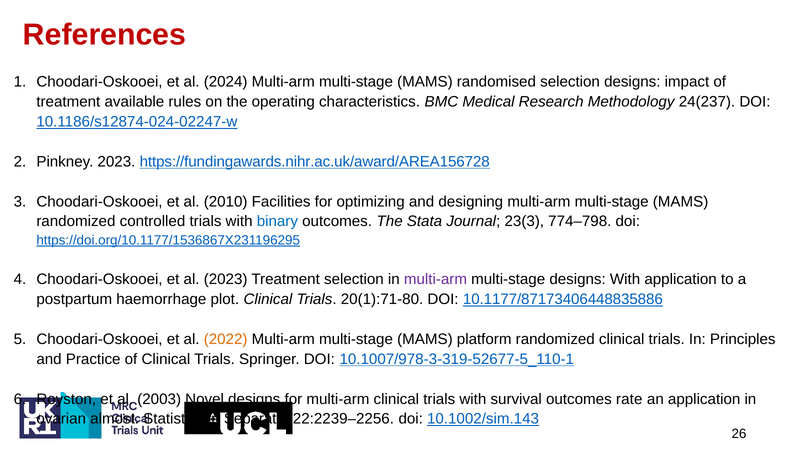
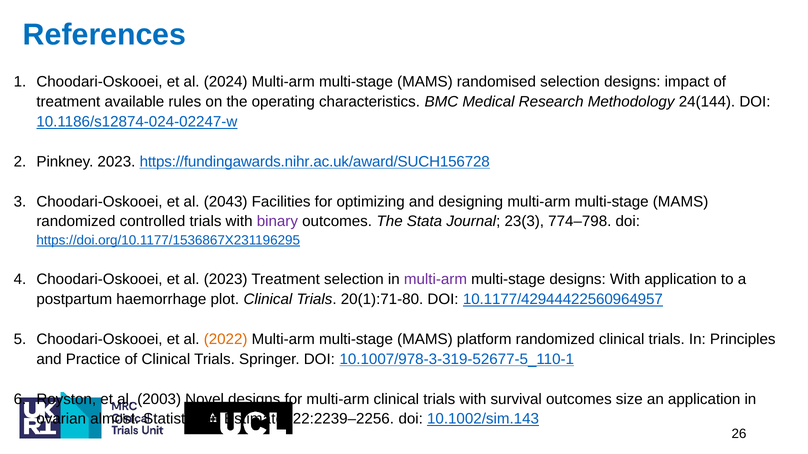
References colour: red -> blue (104, 35)
24(237: 24(237 -> 24(144 (707, 102)
https://fundingawards.nihr.ac.uk/award/AREA156728: https://fundingawards.nihr.ac.uk/award/AREA156728 -> https://fundingawards.nihr.ac.uk/award/SUCH156728 (315, 162)
2010: 2010 -> 2043 (226, 202)
binary colour: blue -> purple (277, 222)
10.1177/87173406448835886: 10.1177/87173406448835886 -> 10.1177/42944422560964957 (563, 299)
rate: rate -> size (629, 399)
Separate: Separate -> Estimate (256, 419)
